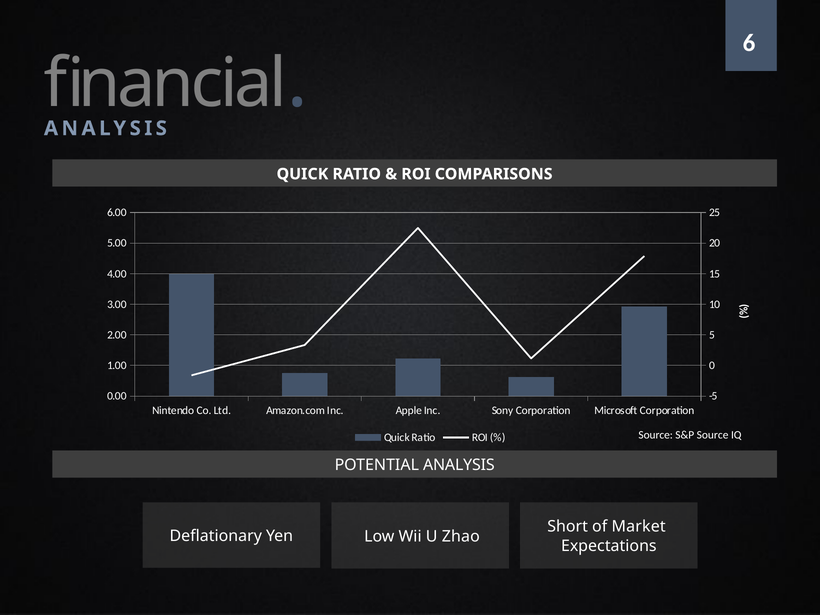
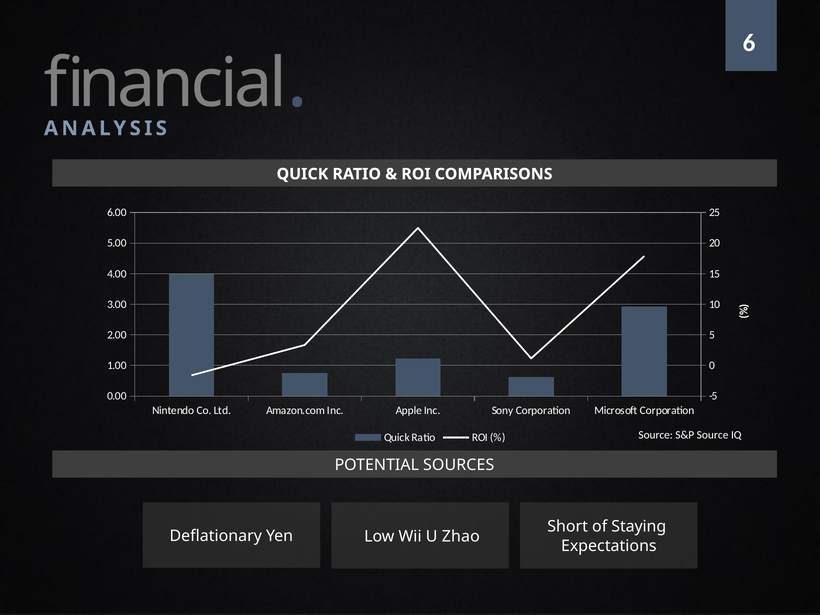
POTENTIAL ANALYSIS: ANALYSIS -> SOURCES (459, 465)
Market: Market -> Staying (639, 527)
